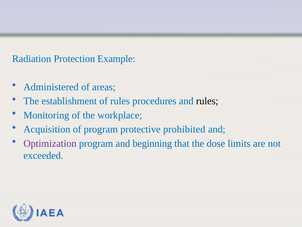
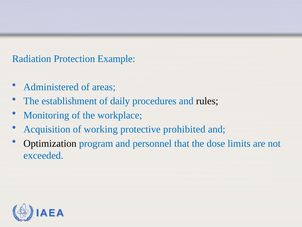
of rules: rules -> daily (120, 101)
of program: program -> working (101, 129)
Optimization colour: purple -> black (50, 143)
beginning: beginning -> personnel (152, 143)
